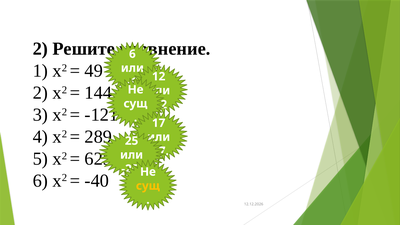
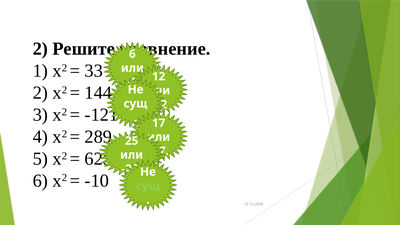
49: 49 -> 33 (94, 71)
-40: -40 -> -10 (97, 181)
сущ colour: yellow -> light green (148, 186)
